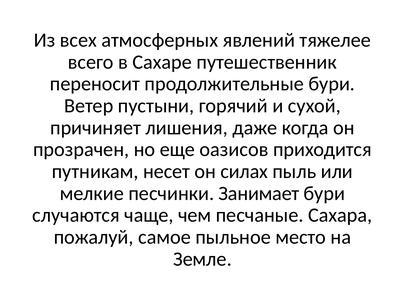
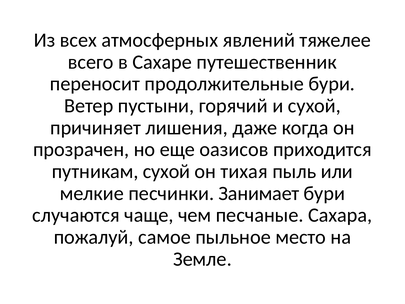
путникам несет: несет -> сухой (167, 171)
силах: силах -> тихая (244, 171)
